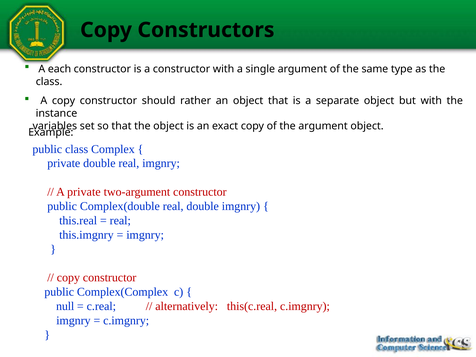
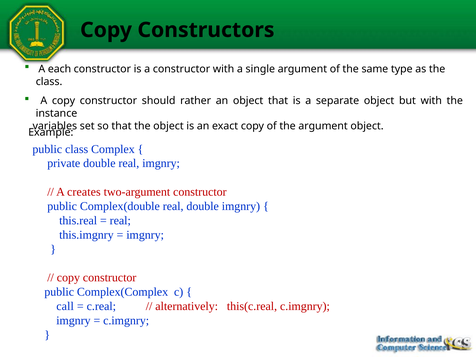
A private: private -> creates (84, 192)
null: null -> call (65, 306)
